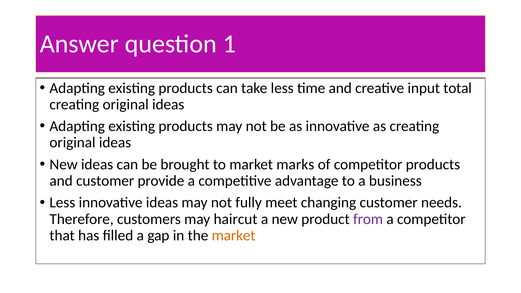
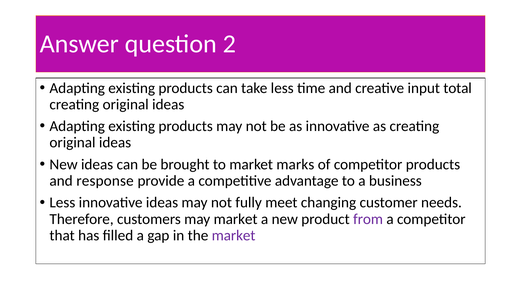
1: 1 -> 2 (229, 44)
and customer: customer -> response (105, 181)
may haircut: haircut -> market (236, 219)
market colour: orange -> purple (234, 235)
